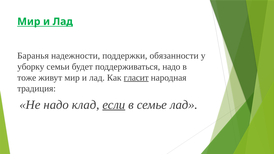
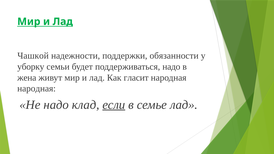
Баранья: Баранья -> Чашкой (33, 56)
тоже: тоже -> жена (27, 78)
гласит underline: present -> none (136, 78)
традиция: традиция -> народная (37, 89)
